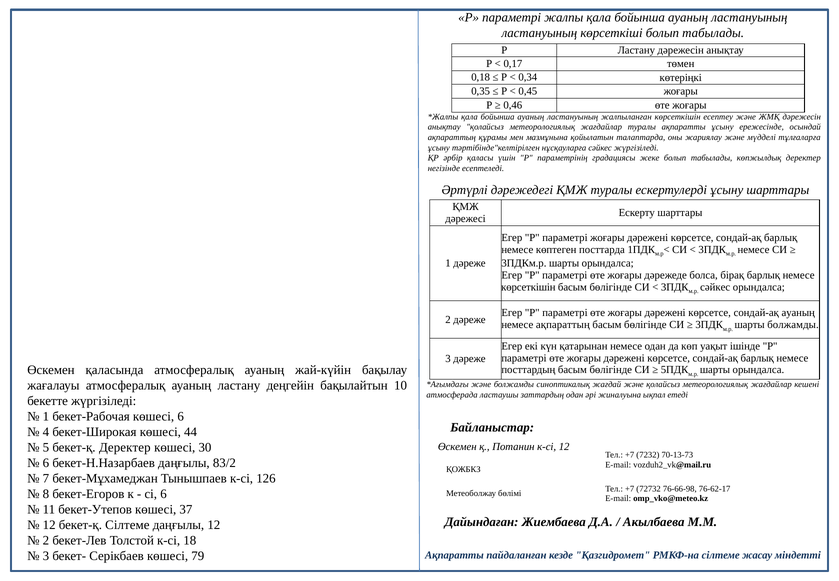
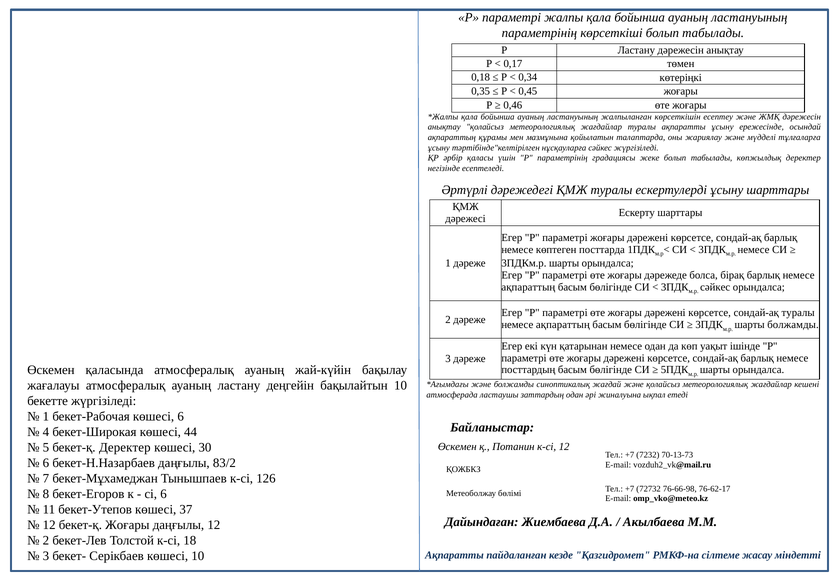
ластануының: ластануының -> параметрінің (539, 33)
көрсеткішін: көрсеткішін -> ақпараттың (528, 287)
сондай-ақ ауаның: ауаның -> туралы (798, 313)
бекет-қ Сілтеме: Сілтеме -> Жоғары (127, 525)
көшесі 79: 79 -> 10 (198, 556)
